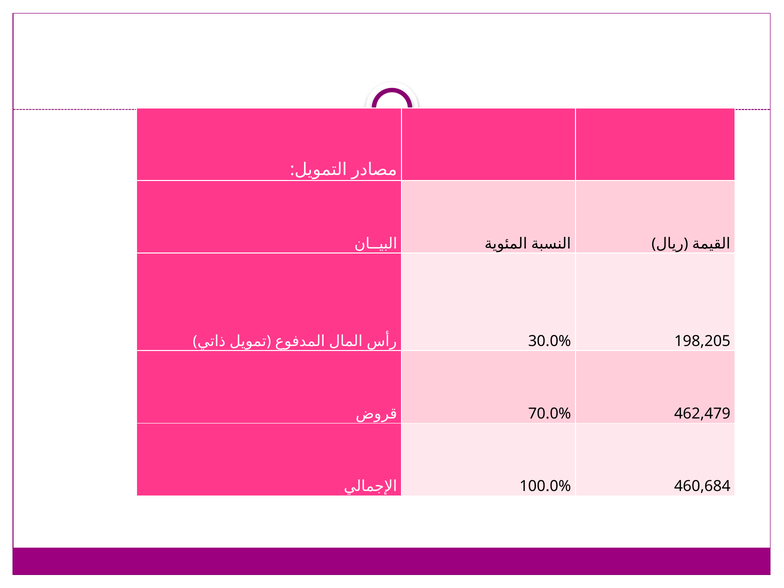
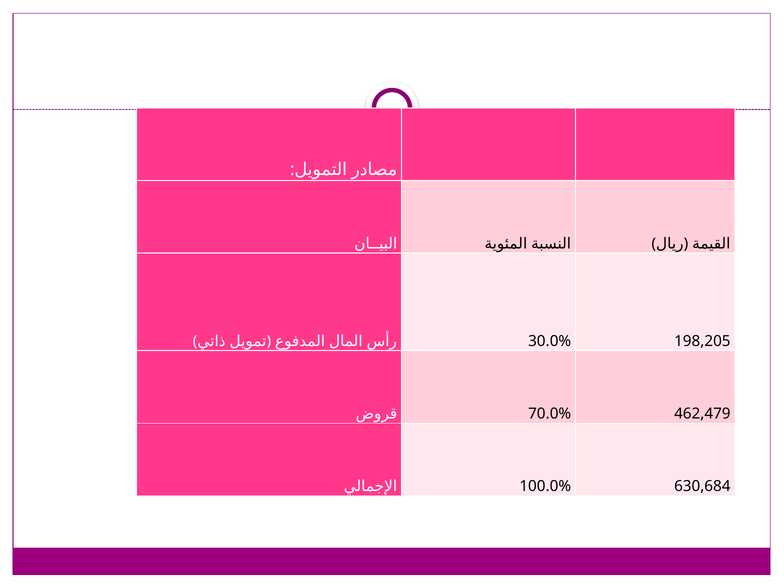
460,684: 460,684 -> 630,684 (702, 486)
